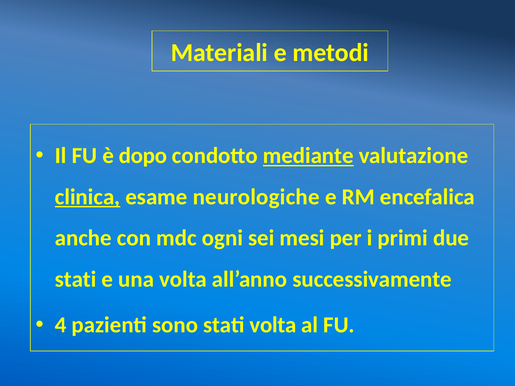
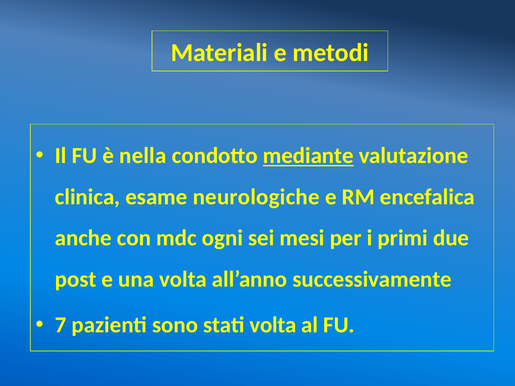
dopo: dopo -> nella (143, 156)
clinica underline: present -> none (88, 197)
stati: stati -> post (76, 279)
4: 4 -> 7 (61, 325)
